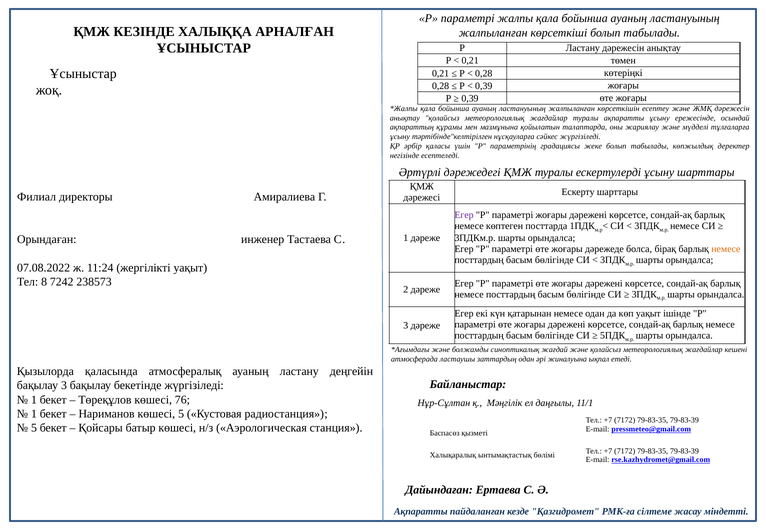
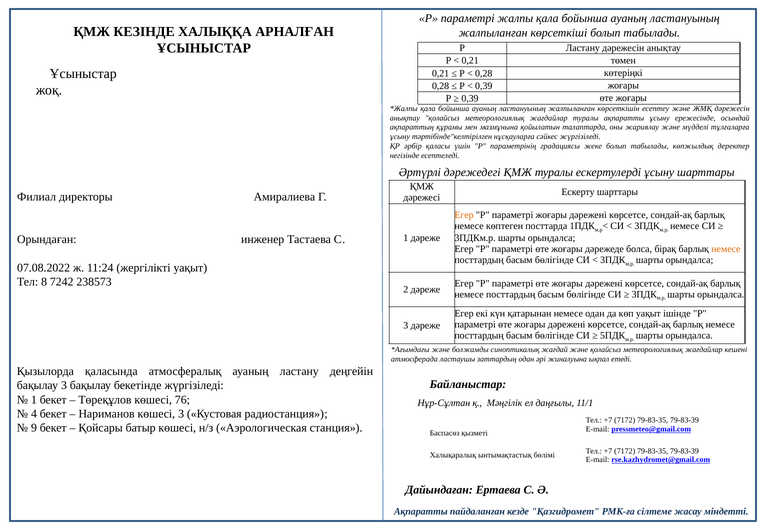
Егер colour: purple -> orange (464, 215)
1: 1 -> 4 (34, 414)
көшесі 5: 5 -> 3 (181, 414)
5: 5 -> 9 (34, 428)
